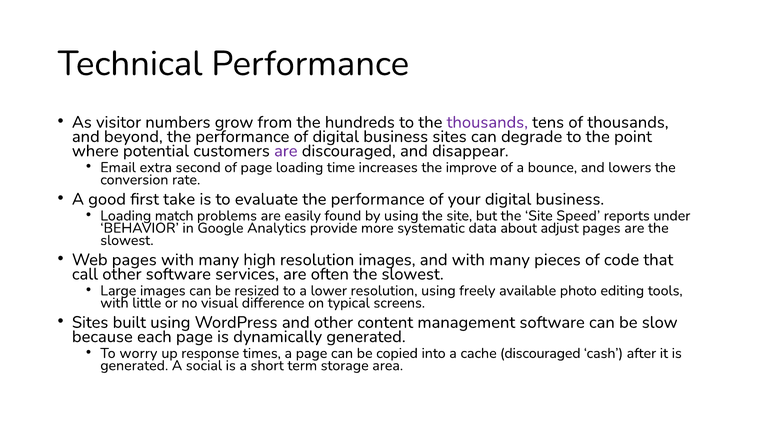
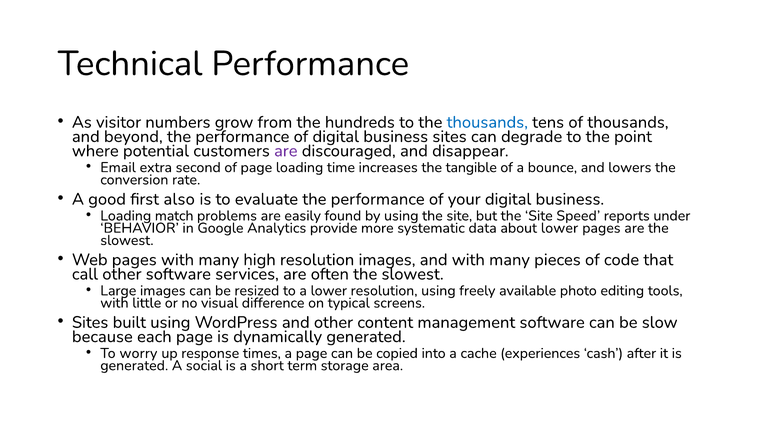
thousands colour: purple -> blue (487, 122)
improve: improve -> tangible (471, 167)
take: take -> also (179, 199)
about adjust: adjust -> lower (560, 228)
cache discouraged: discouraged -> experiences (540, 353)
